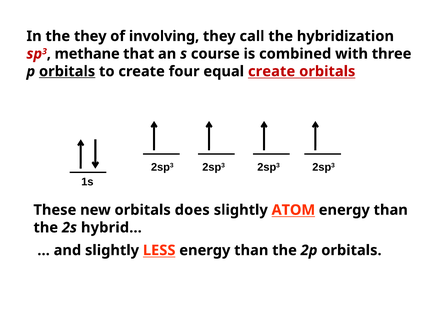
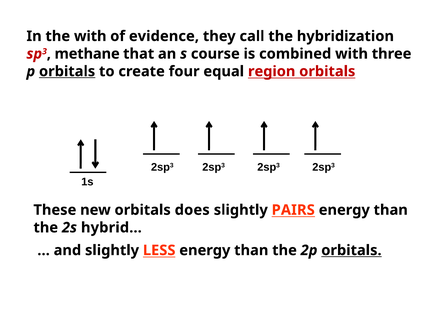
the they: they -> with (90, 36)
involving: involving -> evidence (164, 36)
equal create: create -> region (272, 71)
ATOM: ATOM -> PAIRS (293, 210)
orbitals underline: none -> present (351, 250)
